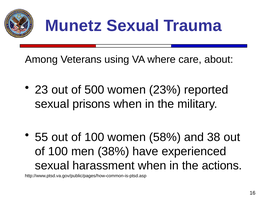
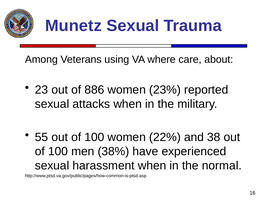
500: 500 -> 886 (94, 90)
prisons: prisons -> attacks (91, 104)
58%: 58% -> 22% (165, 137)
actions: actions -> normal (222, 166)
